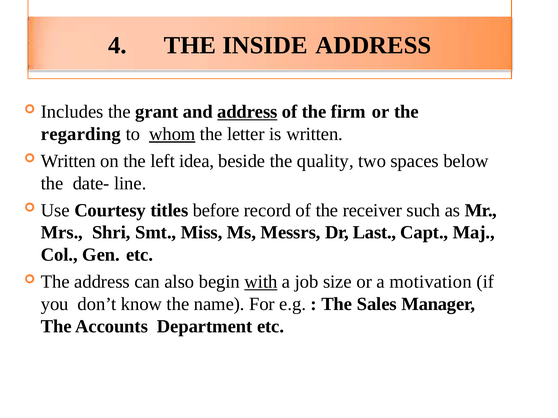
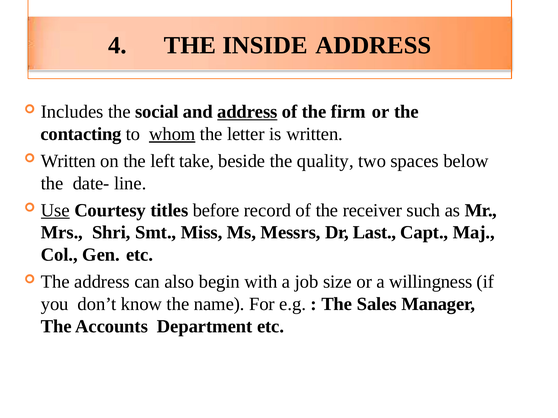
grant: grant -> social (157, 112)
regarding: regarding -> contacting (81, 134)
idea: idea -> take (197, 161)
Use underline: none -> present (55, 210)
with underline: present -> none (261, 282)
motivation: motivation -> willingness (431, 282)
